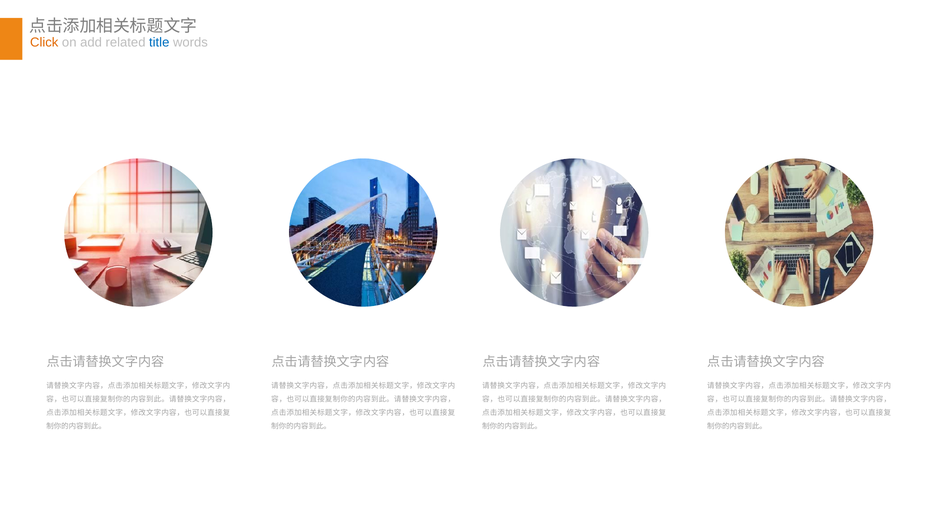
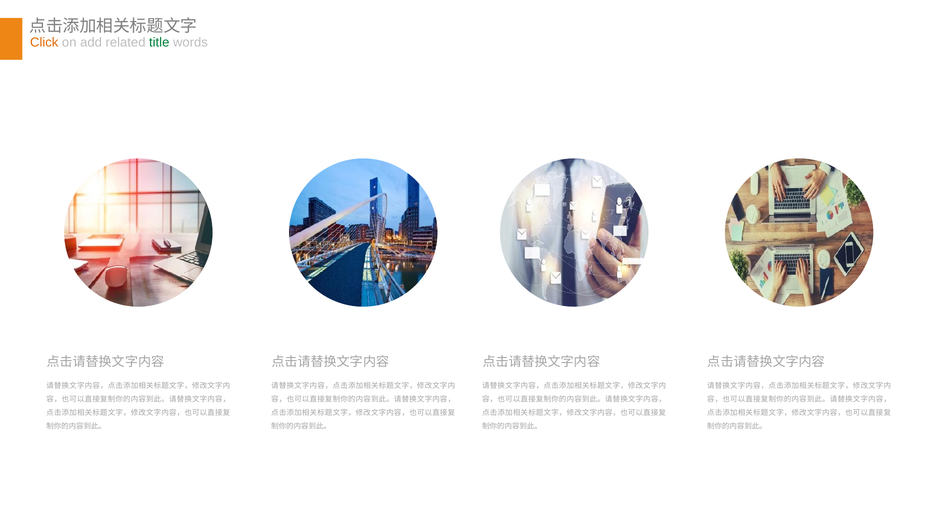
title colour: blue -> green (159, 42)
